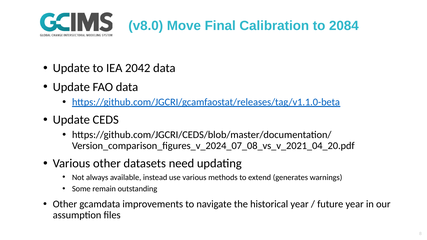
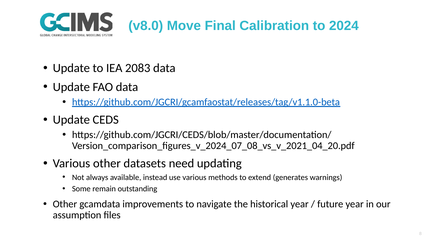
2084: 2084 -> 2024 (344, 26)
2042: 2042 -> 2083 (138, 68)
